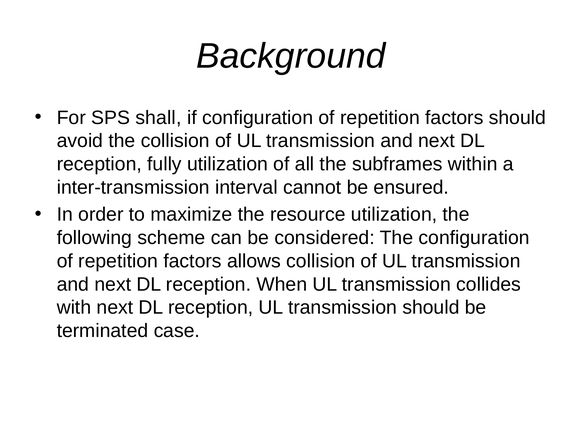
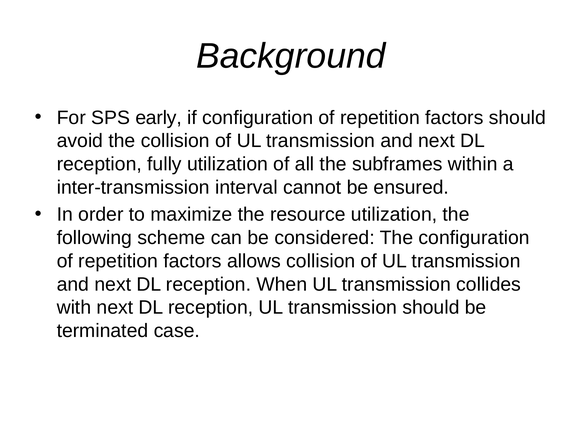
shall: shall -> early (159, 118)
